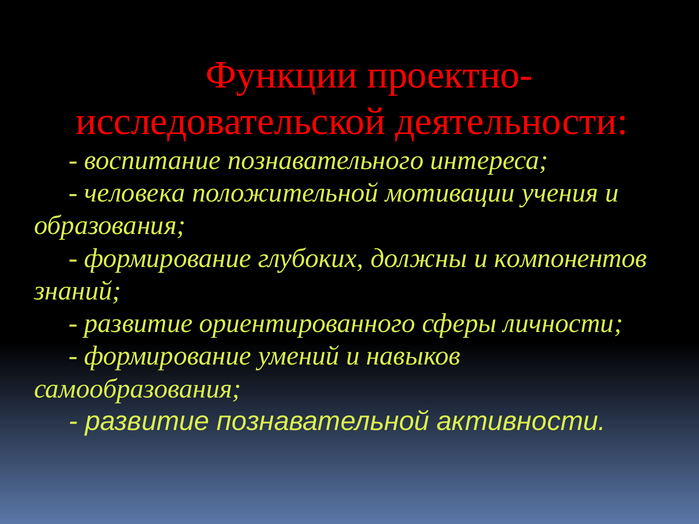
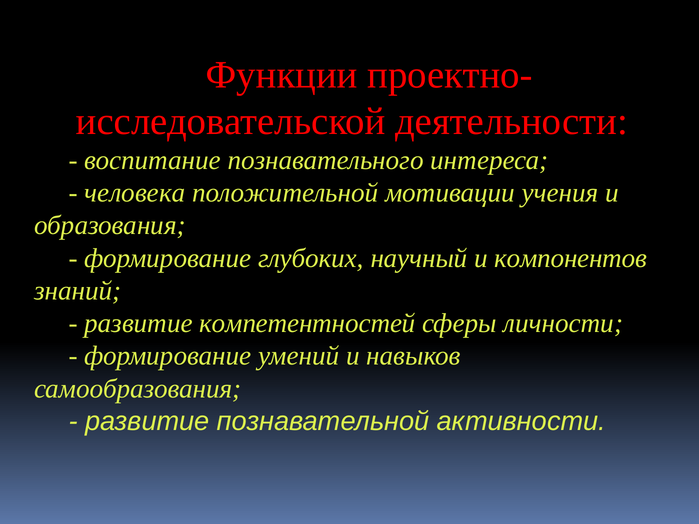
должны: должны -> научный (419, 258)
ориентированного: ориентированного -> компетентностей (307, 323)
